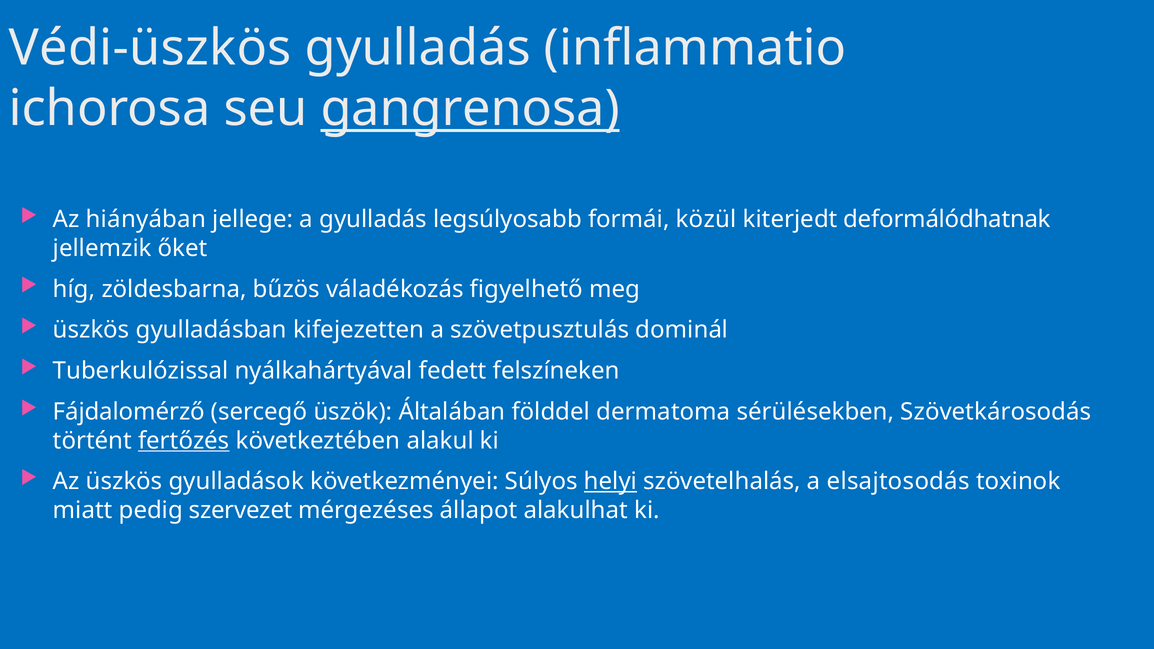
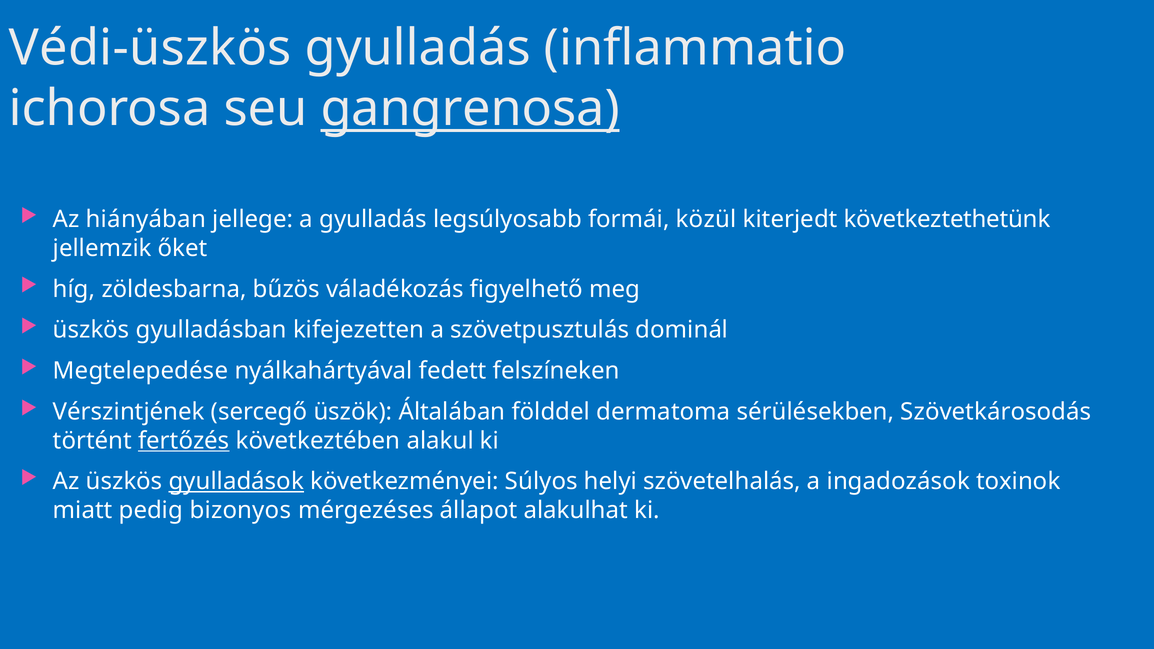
deformálódhatnak: deformálódhatnak -> következtethetünk (947, 219)
Tuberkulózissal: Tuberkulózissal -> Megtelepedése (141, 371)
Fájdalomérző: Fájdalomérző -> Vérszintjének (129, 412)
gyulladások underline: none -> present (236, 482)
helyi underline: present -> none (611, 482)
elsajtosodás: elsajtosodás -> ingadozások (898, 482)
szervezet: szervezet -> bizonyos (240, 511)
